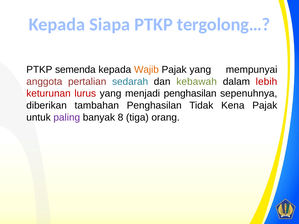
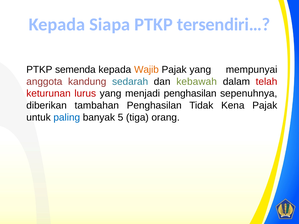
tergolong…: tergolong… -> tersendiri… (224, 24)
pertalian: pertalian -> kandung (87, 82)
lebih: lebih -> telah (267, 82)
paling colour: purple -> blue (67, 118)
8: 8 -> 5 (120, 118)
